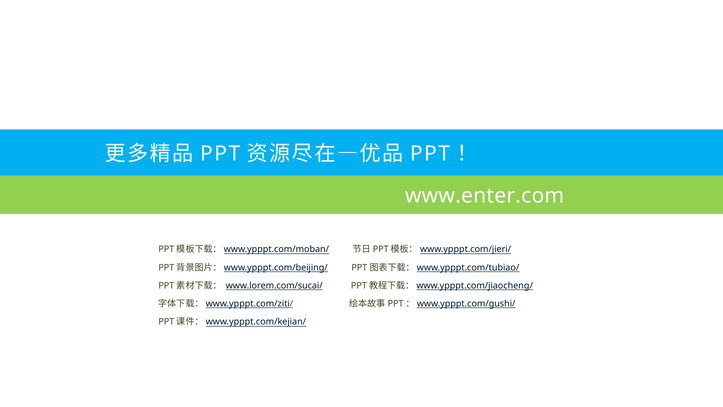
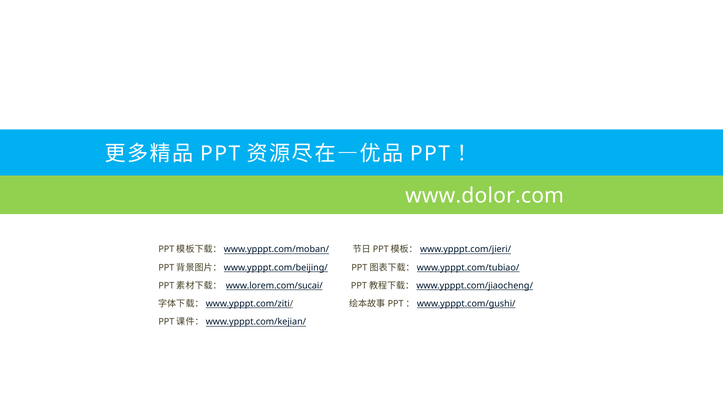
www.enter.com: www.enter.com -> www.dolor.com (485, 196)
